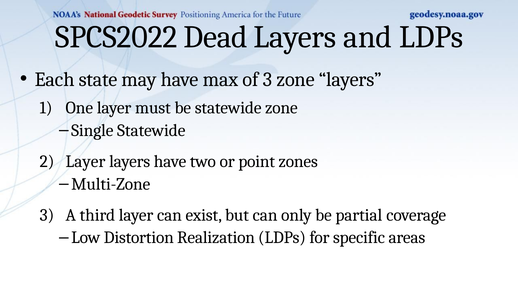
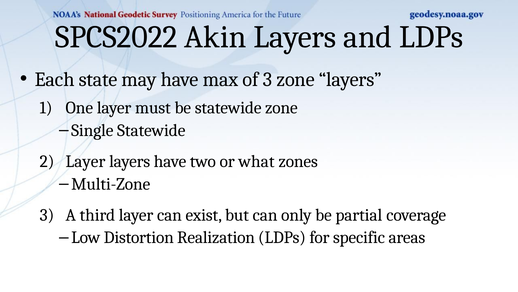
Dead: Dead -> Akin (215, 37)
point: point -> what (257, 161)
